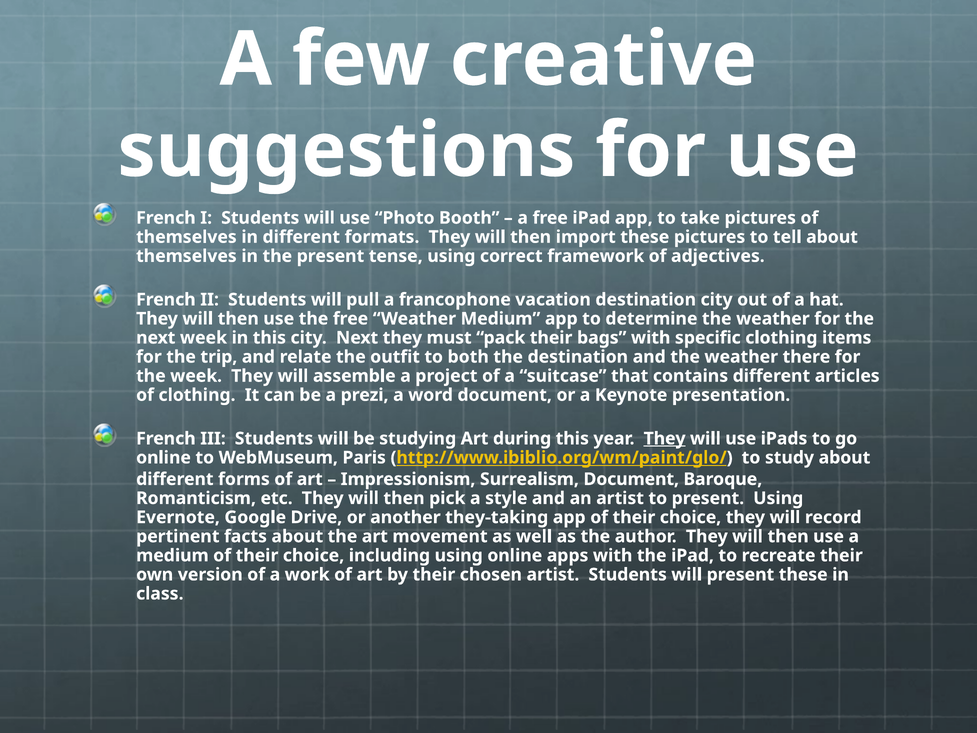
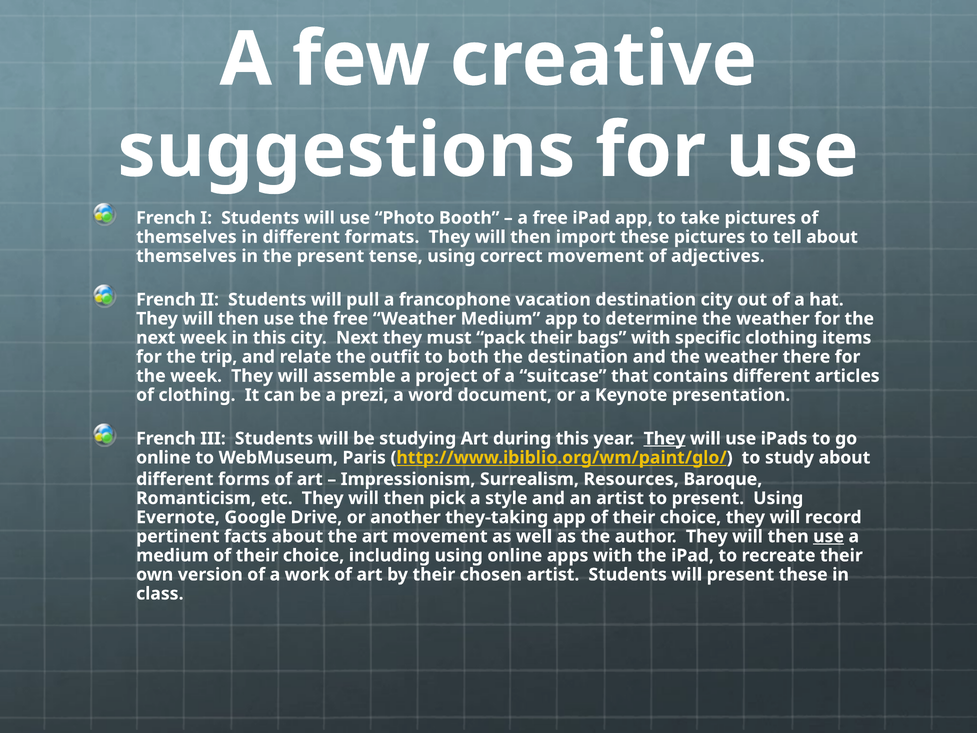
correct framework: framework -> movement (596, 256)
Surrealism Document: Document -> Resources (631, 479)
use underline: none -> present (829, 536)
